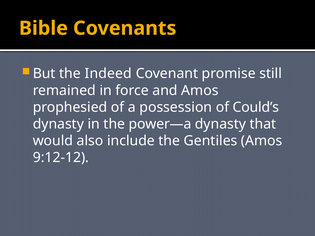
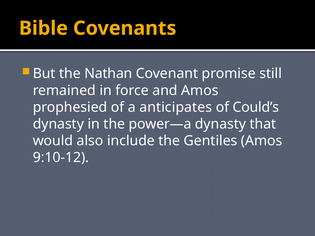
Indeed: Indeed -> Nathan (108, 74)
possession: possession -> anticipates (176, 107)
9:12-12: 9:12-12 -> 9:10-12 (61, 158)
